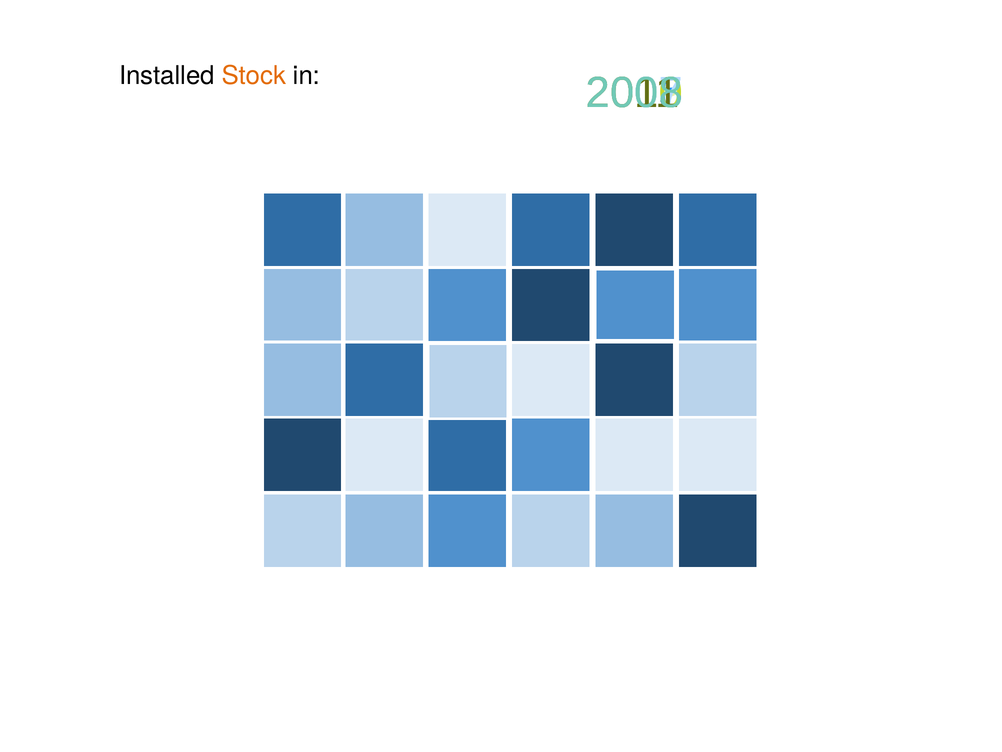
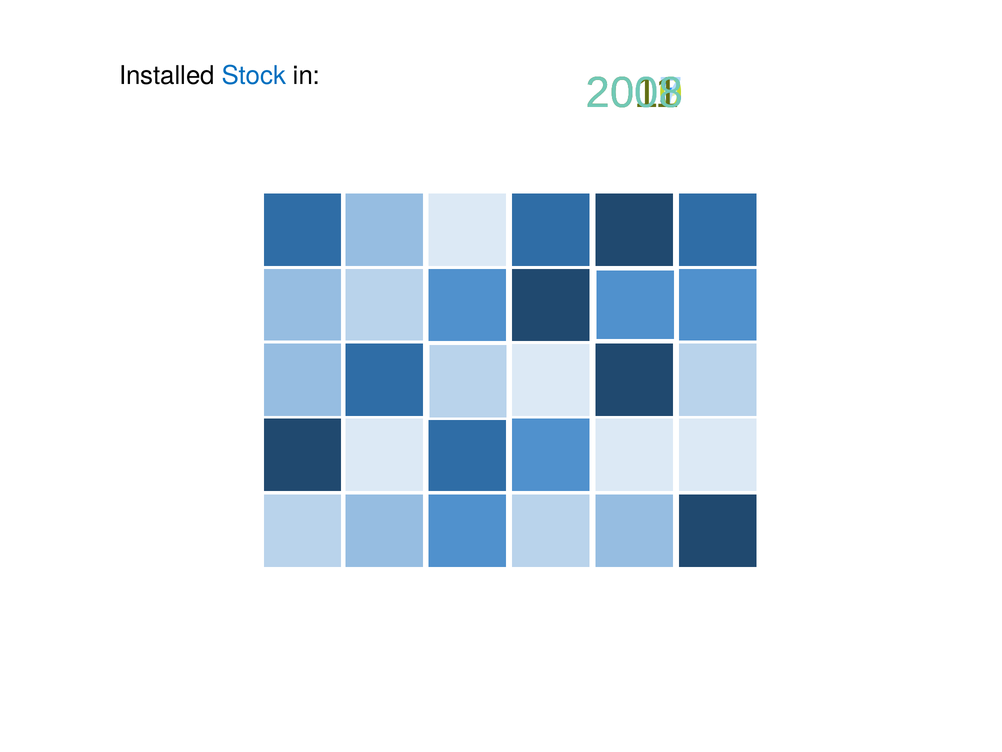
Stock colour: orange -> blue (254, 76)
